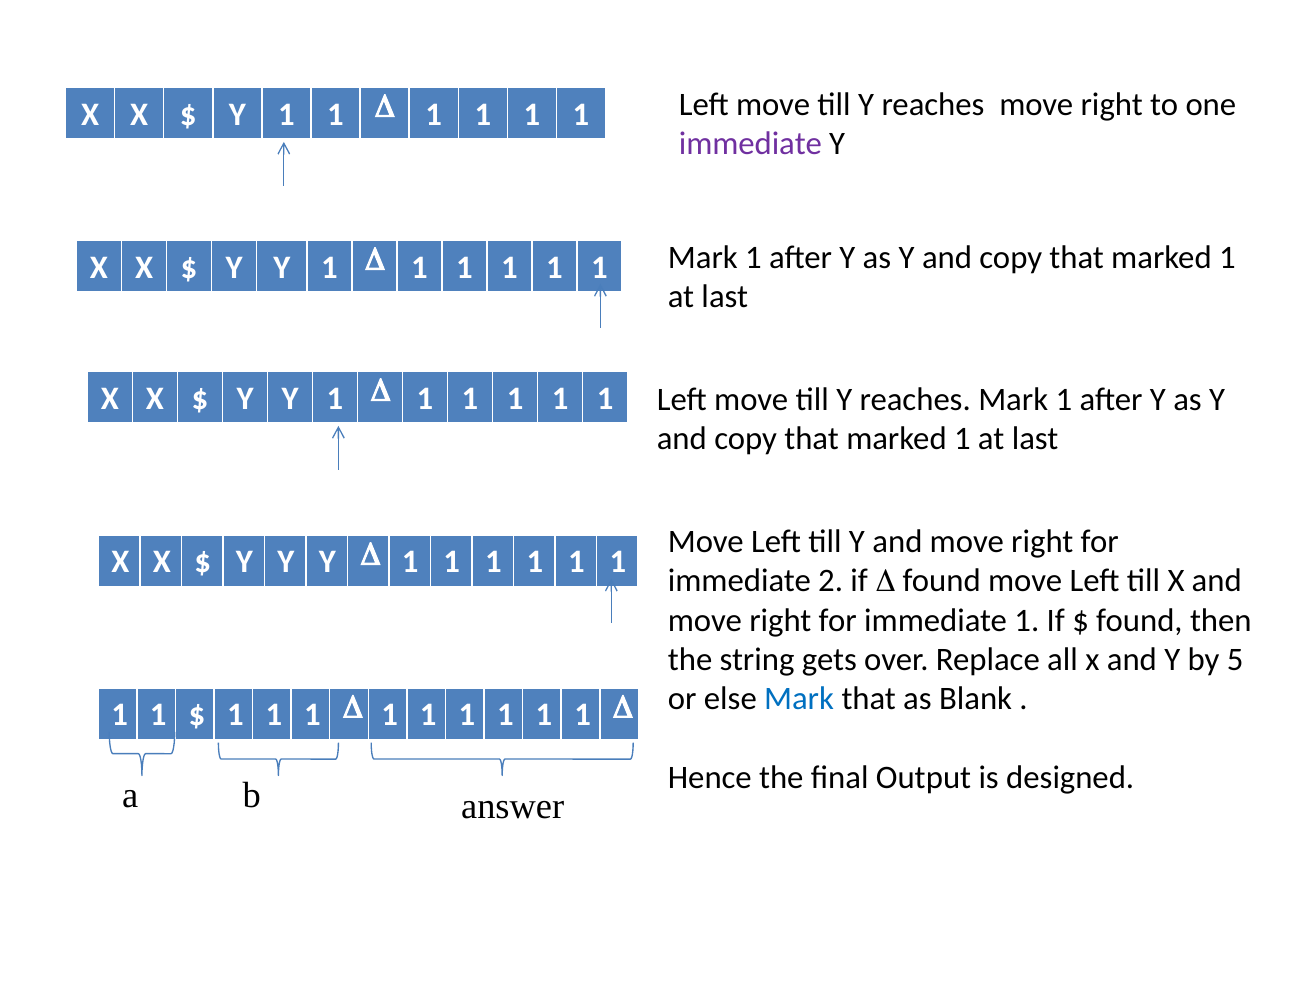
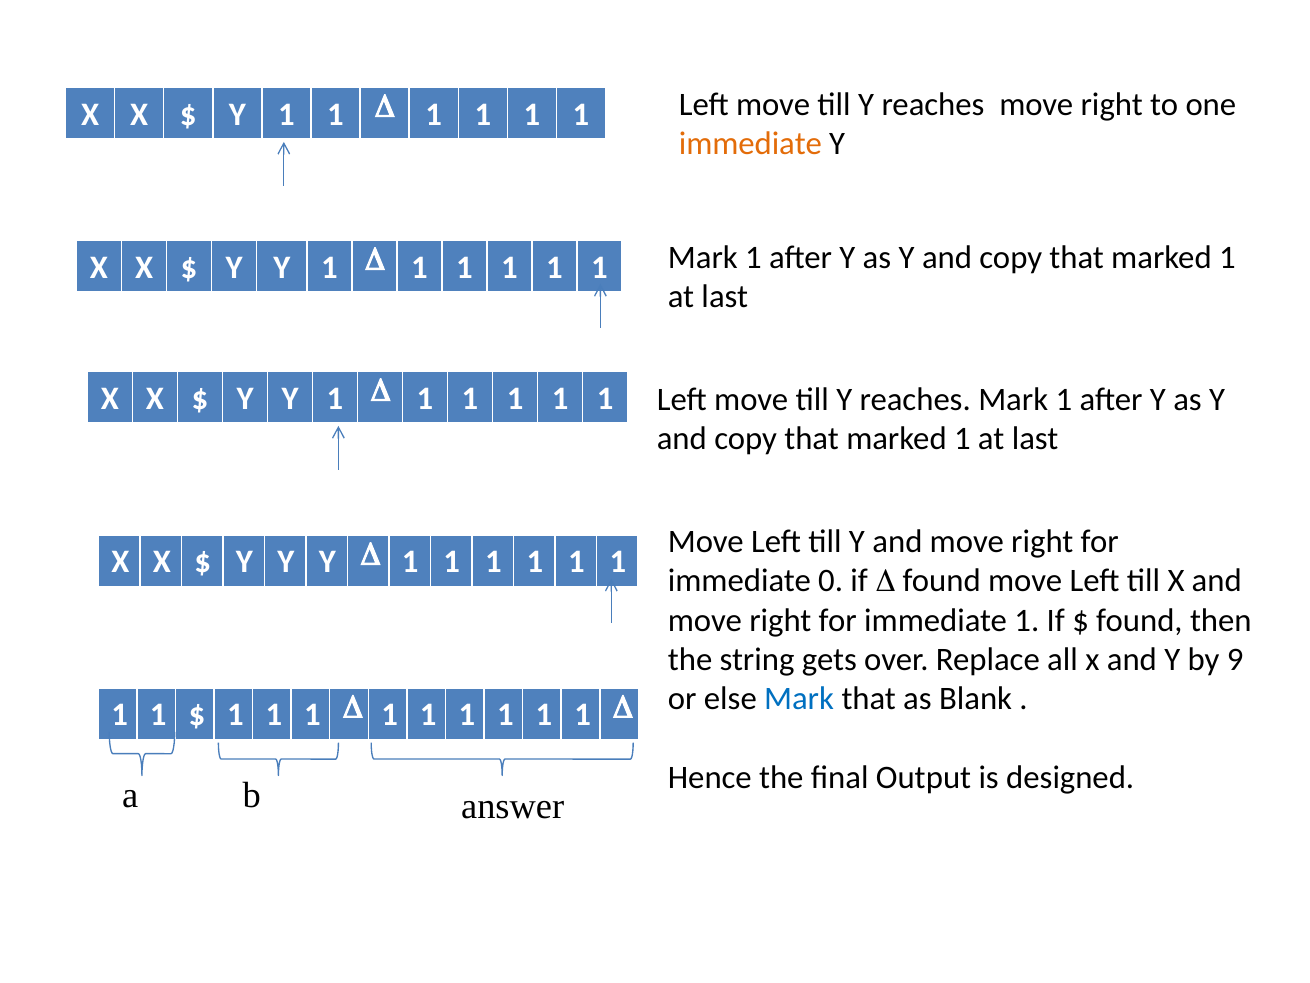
immediate colour: purple -> orange (750, 144)
2: 2 -> 0 (831, 581)
5: 5 -> 9 (1235, 659)
